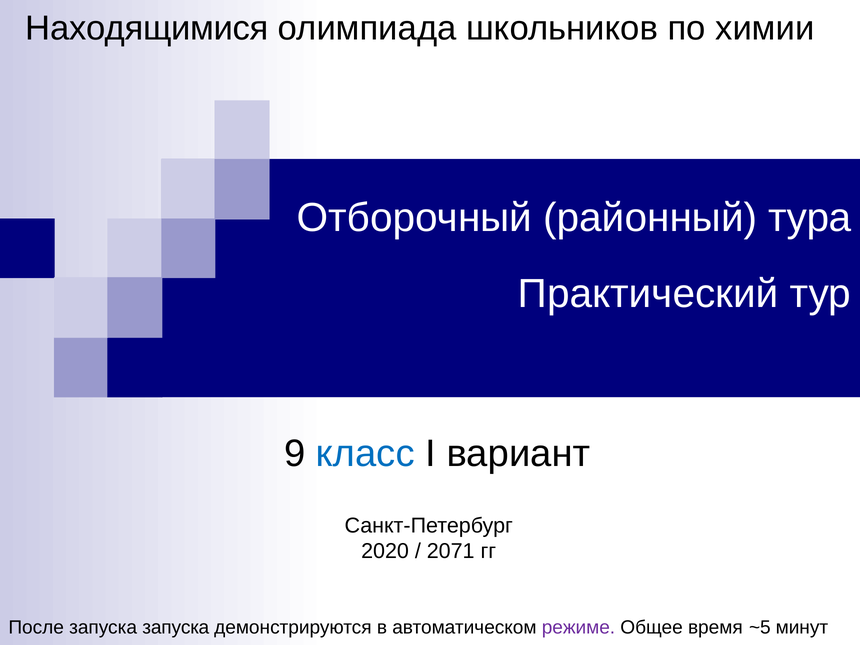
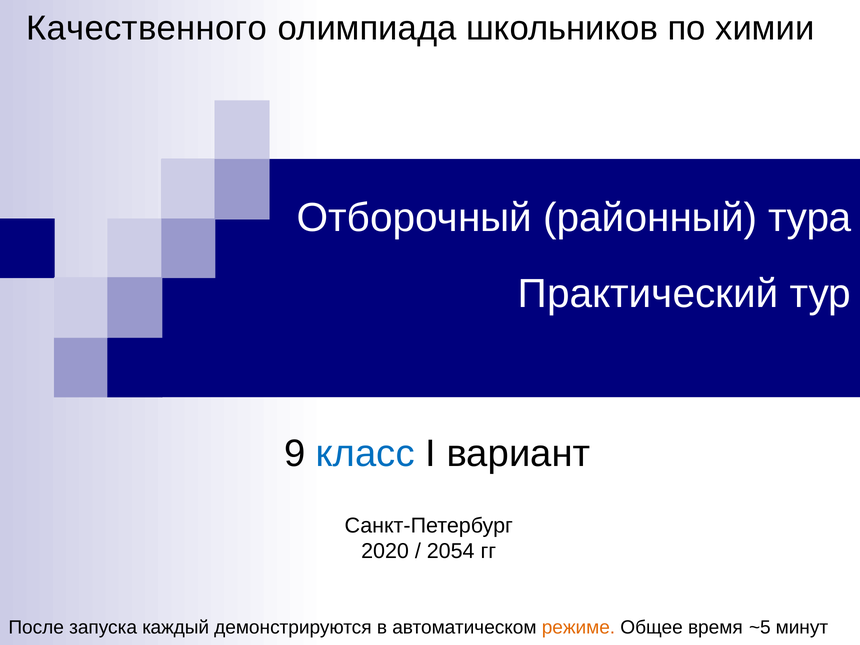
Находящимися: Находящимися -> Качественного (147, 28)
2071: 2071 -> 2054 (451, 551)
запуска запуска: запуска -> каждый (176, 628)
режиме colour: purple -> orange (578, 628)
